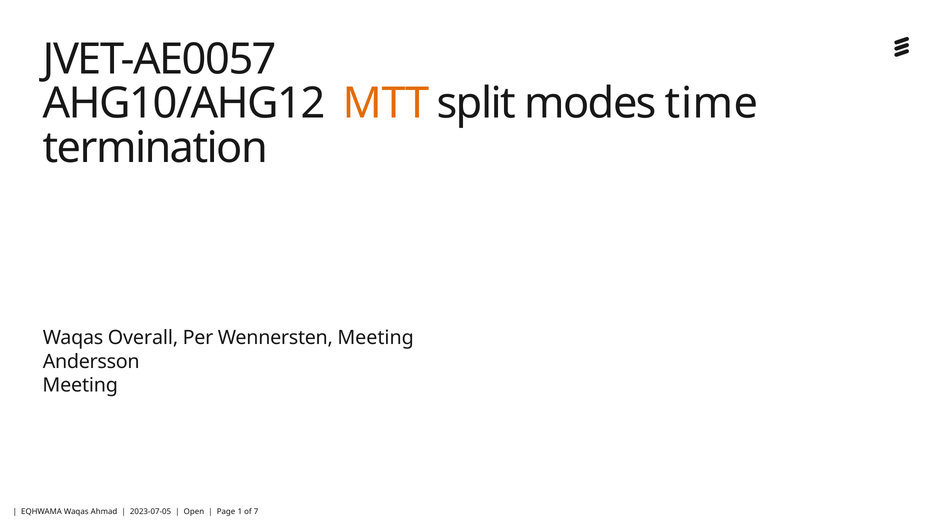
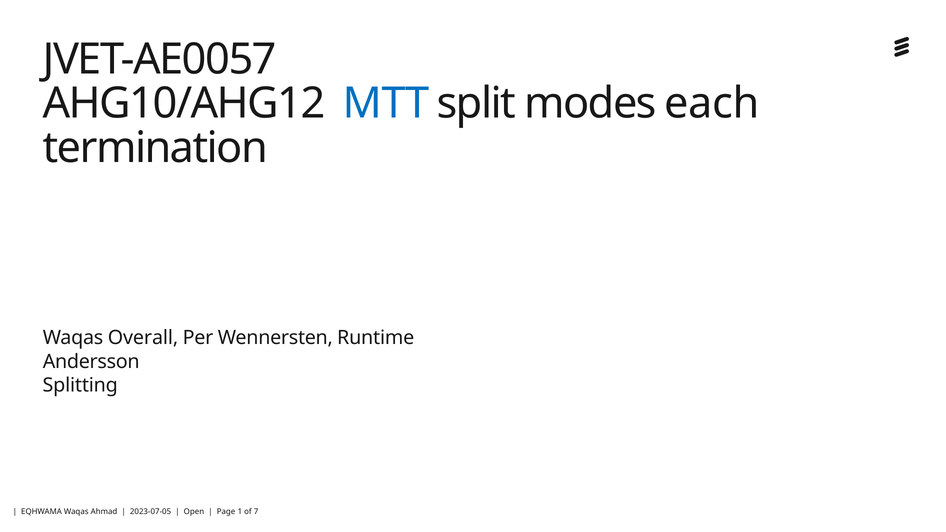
MTT colour: orange -> blue (386, 104)
time: time -> each (712, 104)
Wennersten Meeting: Meeting -> Runtime (376, 338)
Meeting: Meeting -> Splitting (80, 385)
